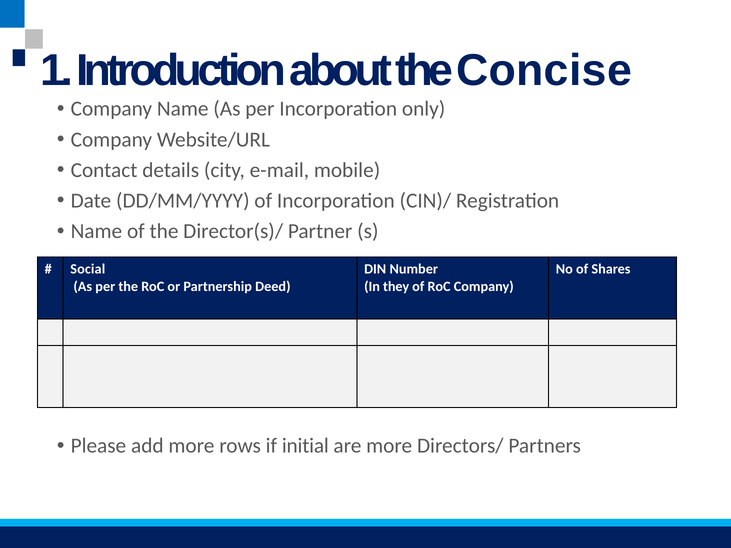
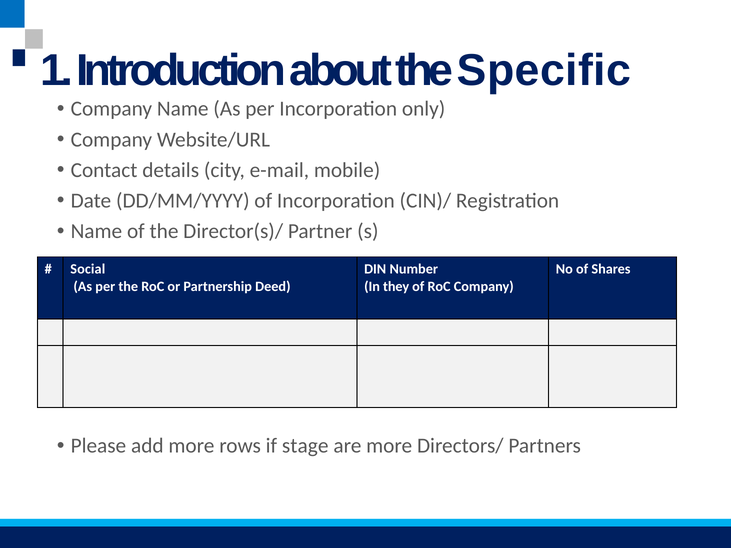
Concise: Concise -> Specific (544, 70)
initial: initial -> stage (305, 446)
